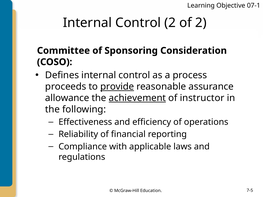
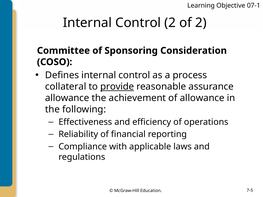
proceeds: proceeds -> collateral (66, 87)
achievement underline: present -> none (137, 98)
of instructor: instructor -> allowance (202, 98)
